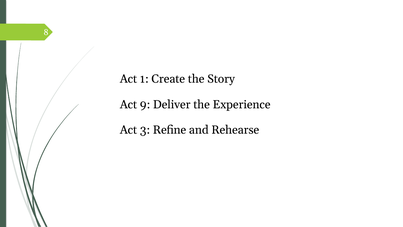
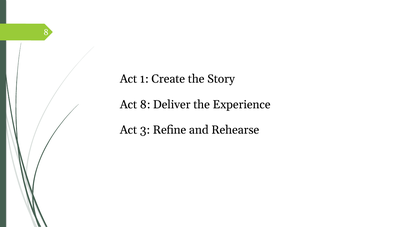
Act 9: 9 -> 8 (145, 104)
